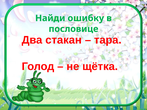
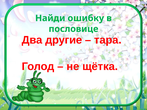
стакан: стакан -> другие (64, 40)
